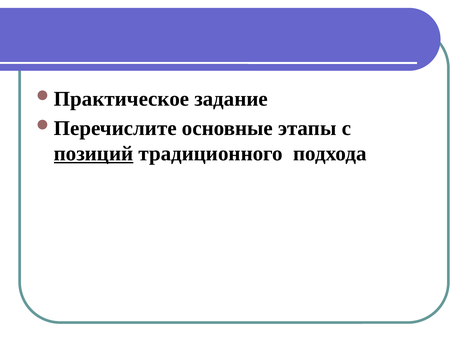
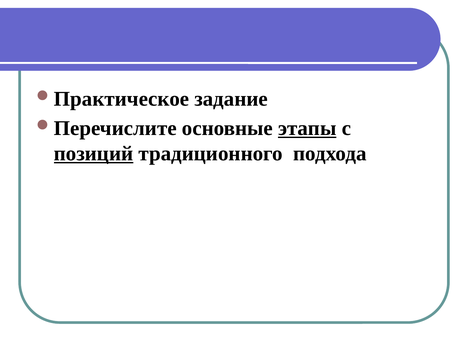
этапы underline: none -> present (307, 128)
